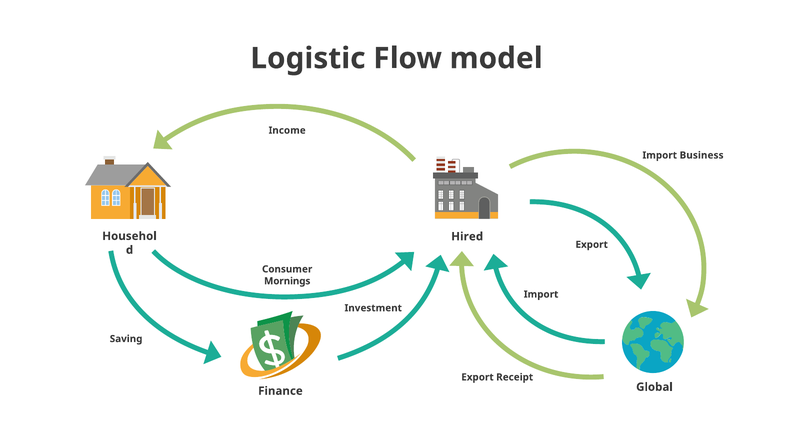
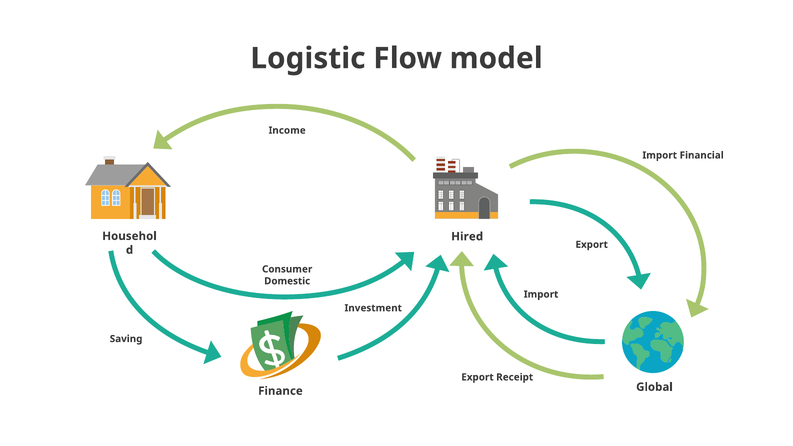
Business: Business -> Financial (702, 155)
Mornings: Mornings -> Domestic (287, 281)
